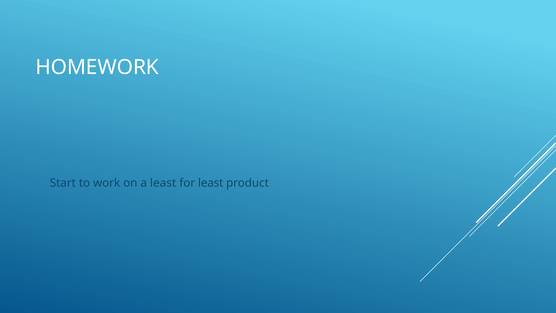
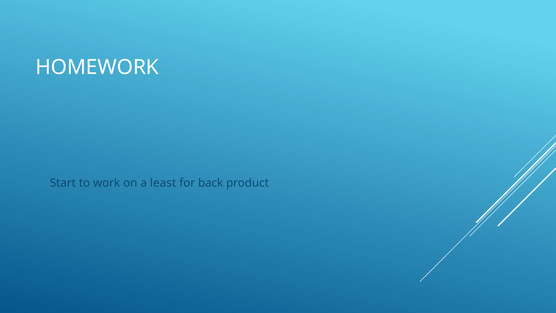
for least: least -> back (211, 183)
